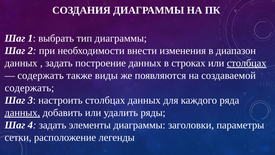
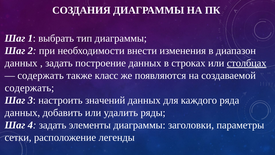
виды: виды -> класс (106, 75)
настроить столбцах: столбцах -> значений (105, 100)
данных underline: present -> none (22, 113)
